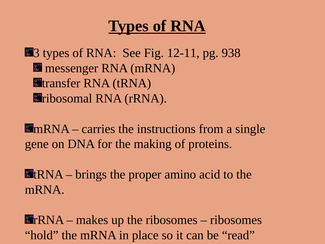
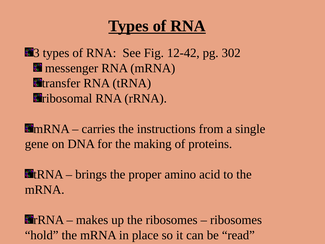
12-11: 12-11 -> 12-42 (183, 53)
938: 938 -> 302 (231, 53)
